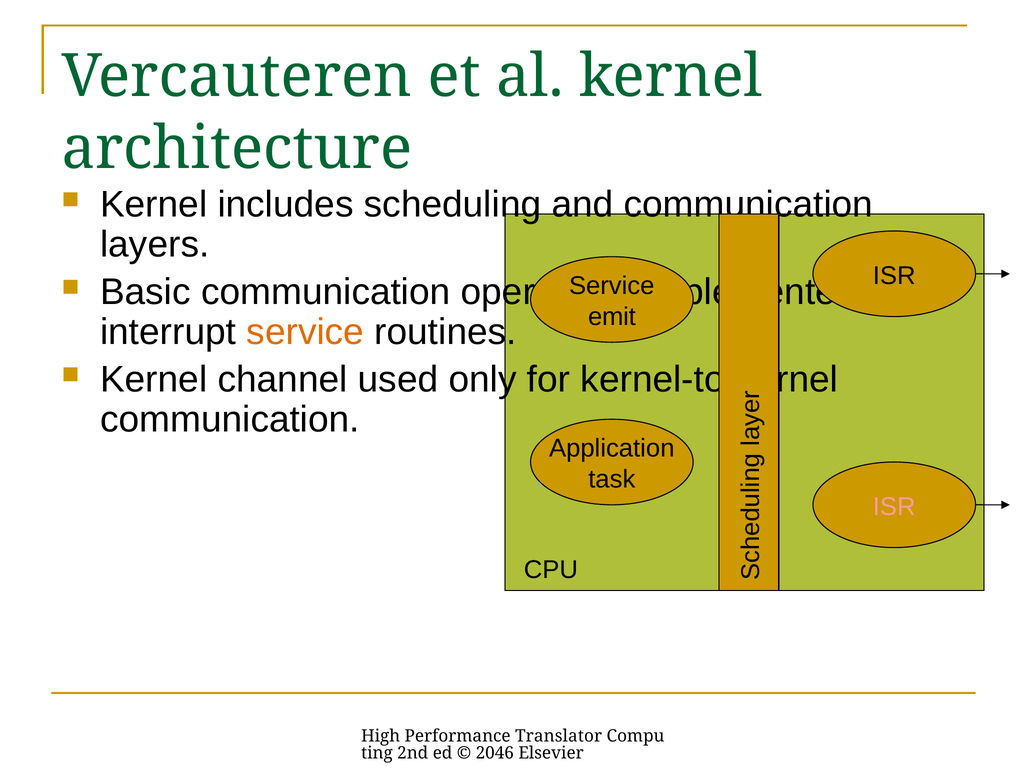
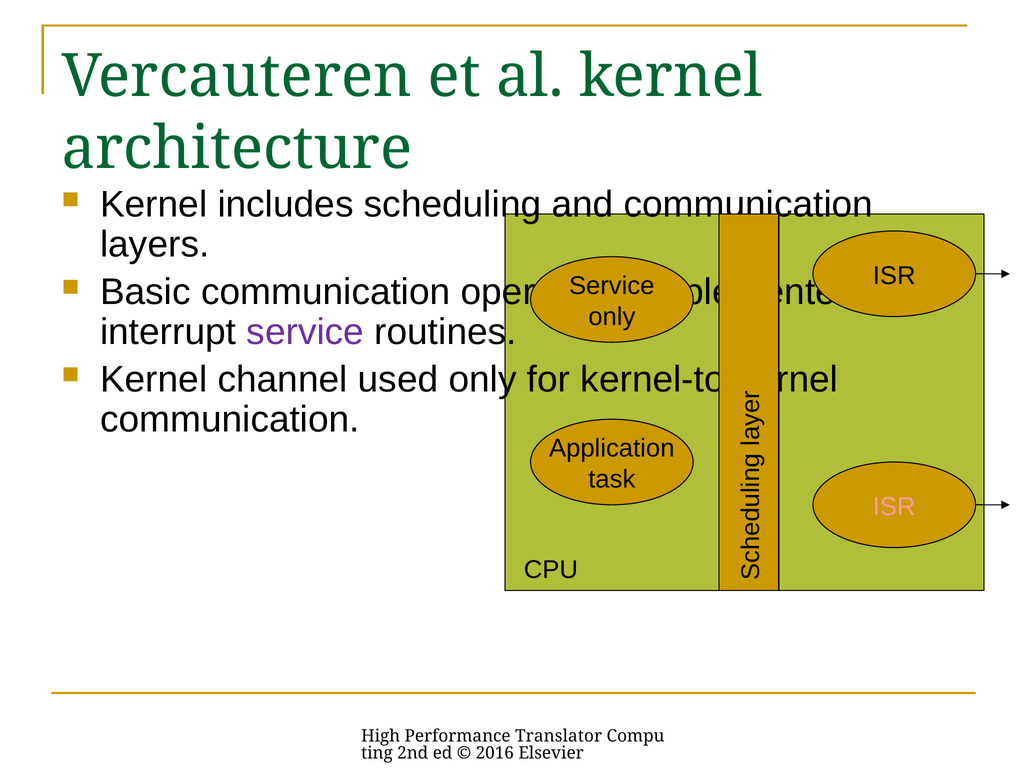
emit: emit -> only (612, 317)
service colour: orange -> purple (305, 332)
2046: 2046 -> 2016 (495, 753)
